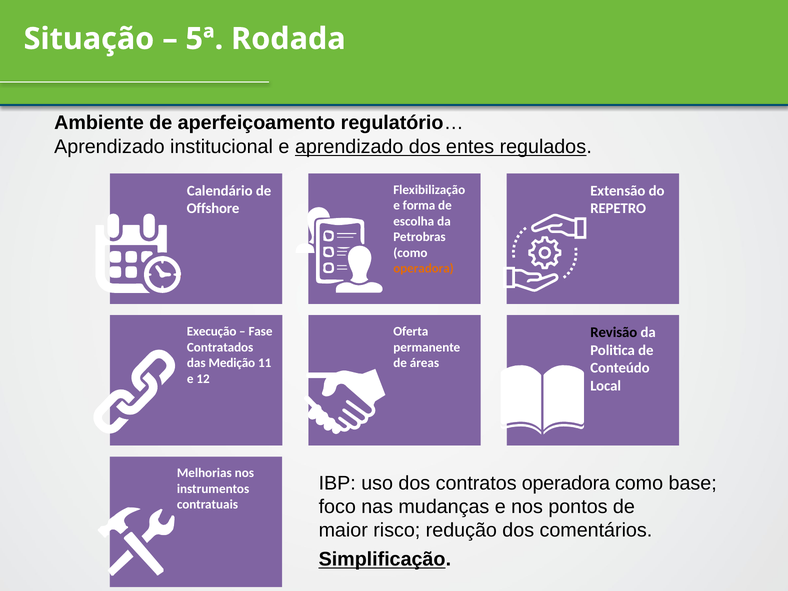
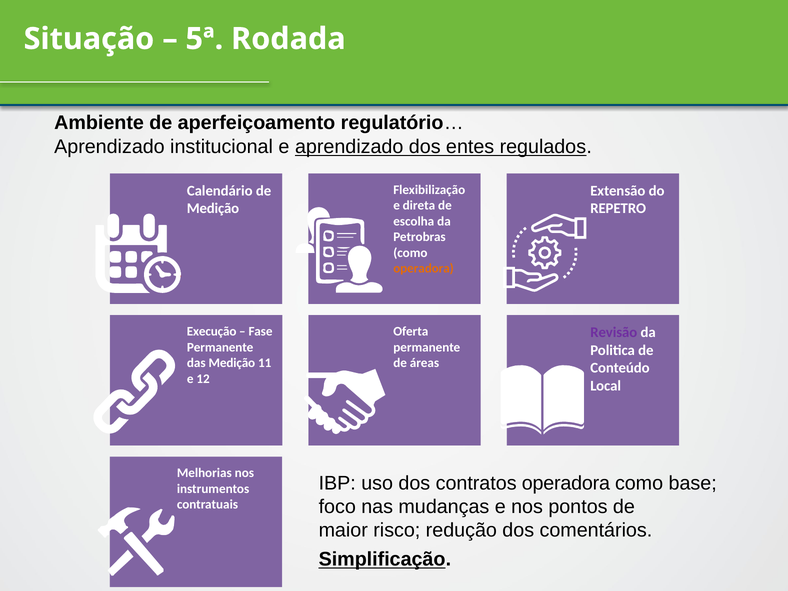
forma: forma -> direta (419, 206)
Offshore: Offshore -> Medição (213, 209)
Revisão colour: black -> purple (614, 333)
Contratados: Contratados -> Permanente (220, 347)
